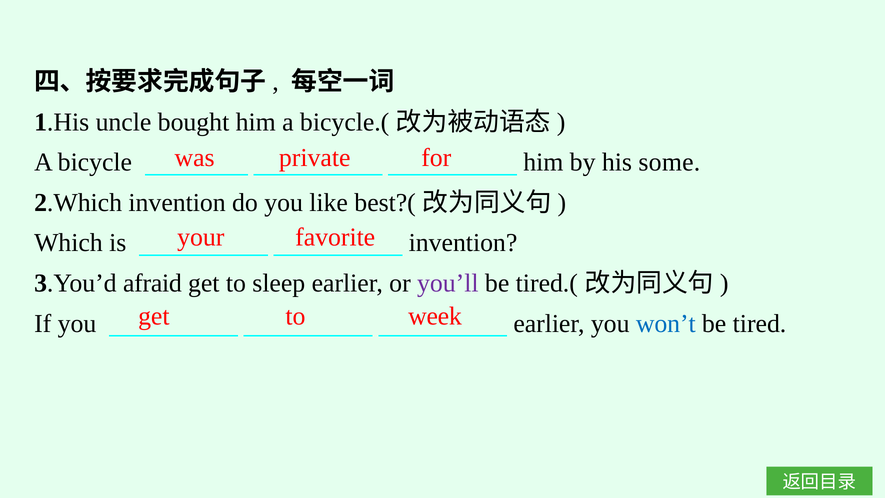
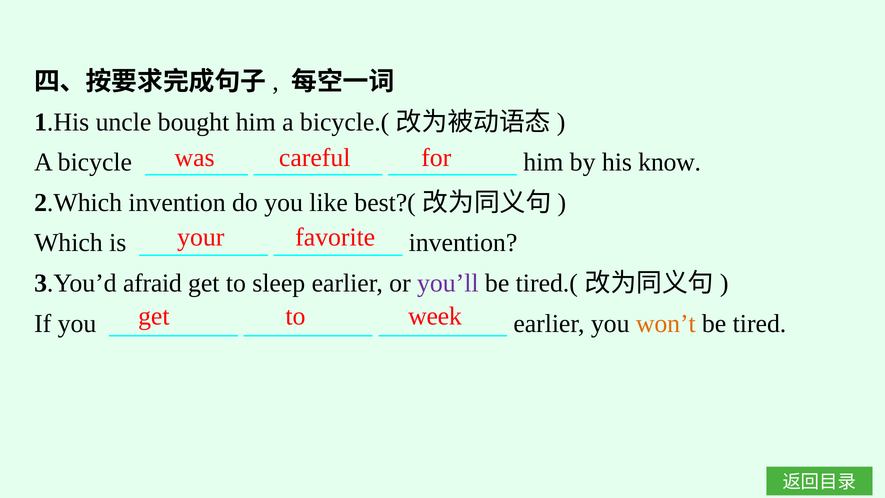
private: private -> careful (315, 158)
some: some -> know (670, 162)
won’t colour: blue -> orange (666, 323)
